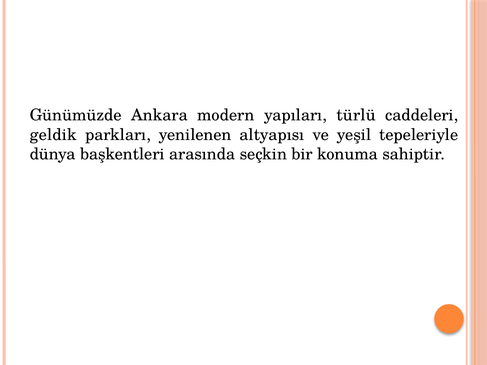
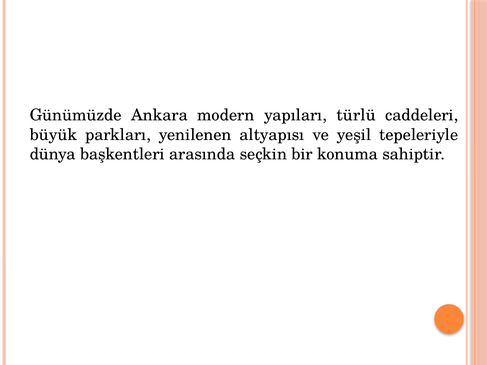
geldik: geldik -> büyük (53, 135)
